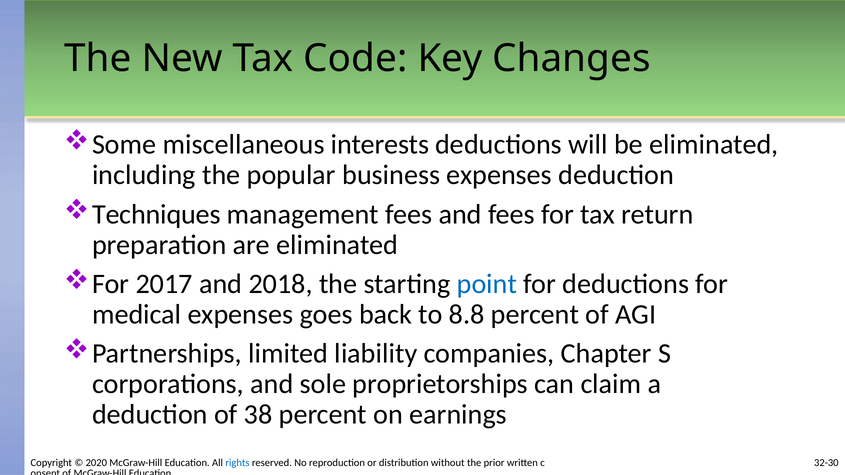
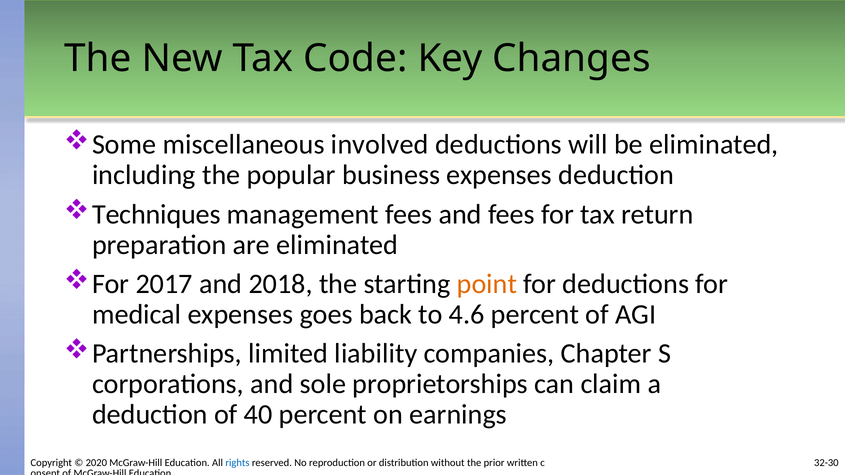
interests: interests -> involved (380, 145)
point colour: blue -> orange (487, 284)
8.8: 8.8 -> 4.6 (467, 315)
38: 38 -> 40 (258, 415)
